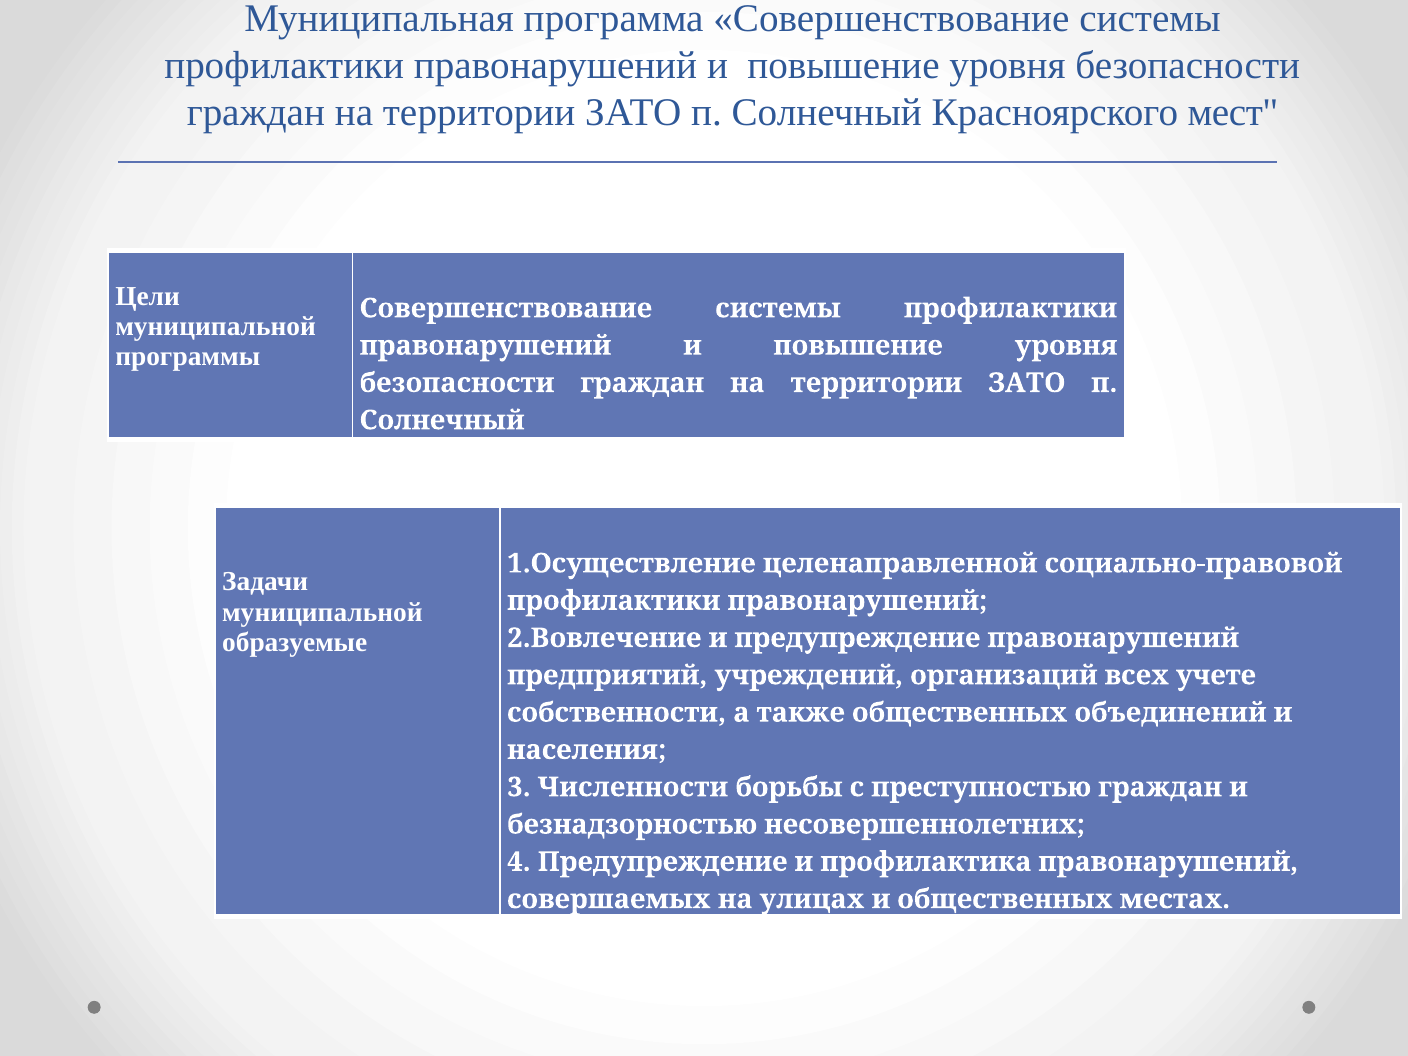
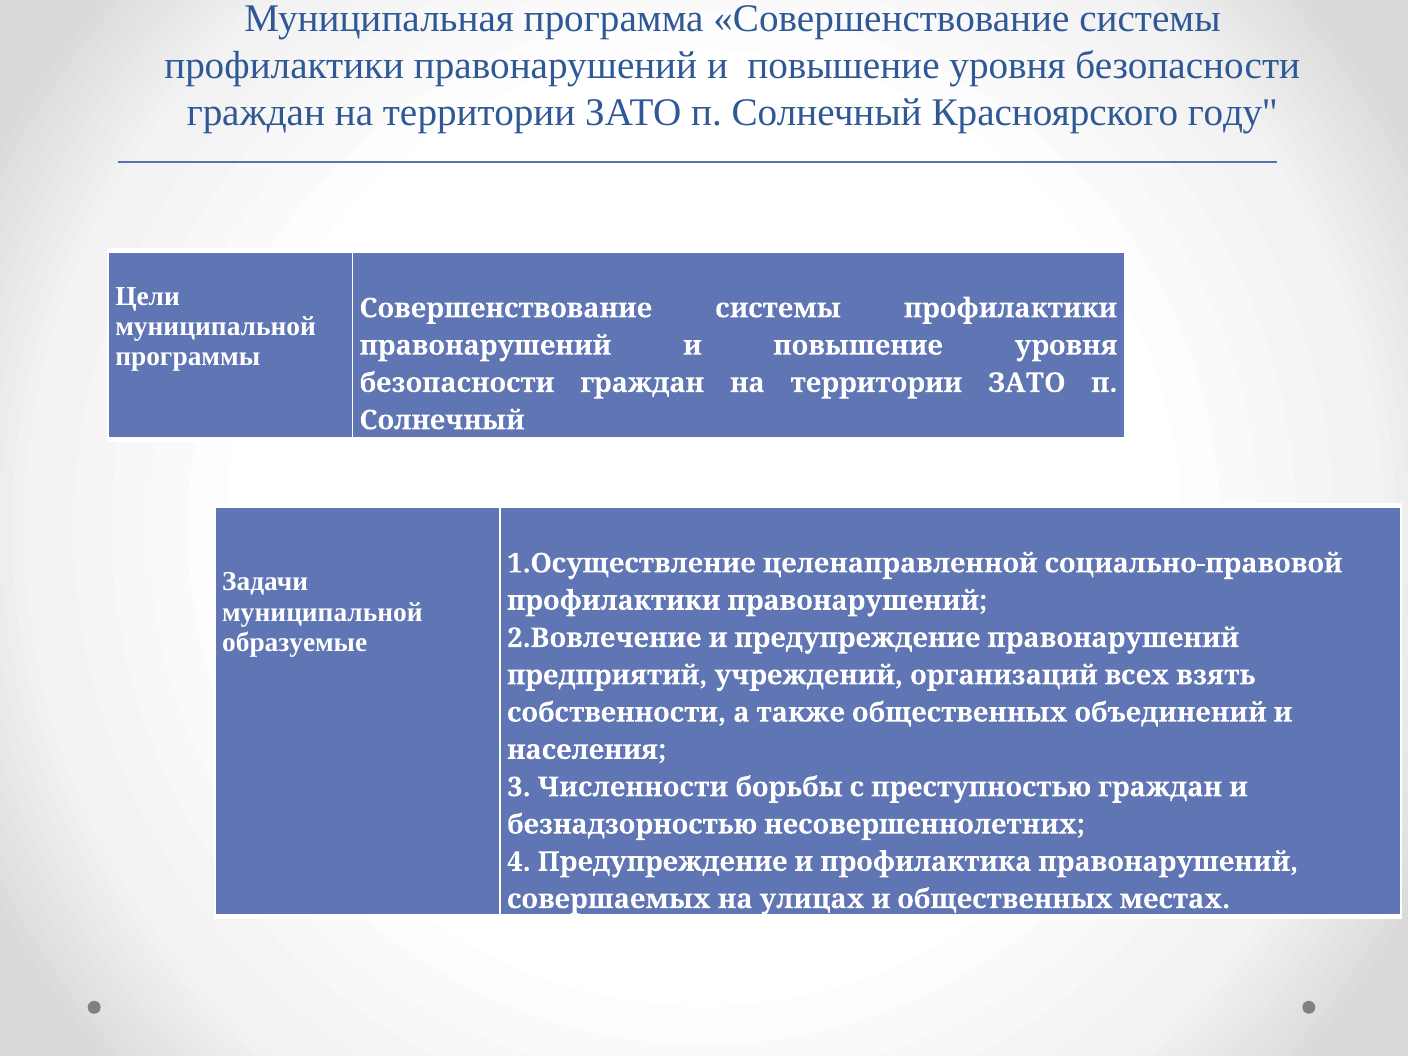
мест: мест -> году (1233, 112)
учете: учете -> взять (1216, 675)
